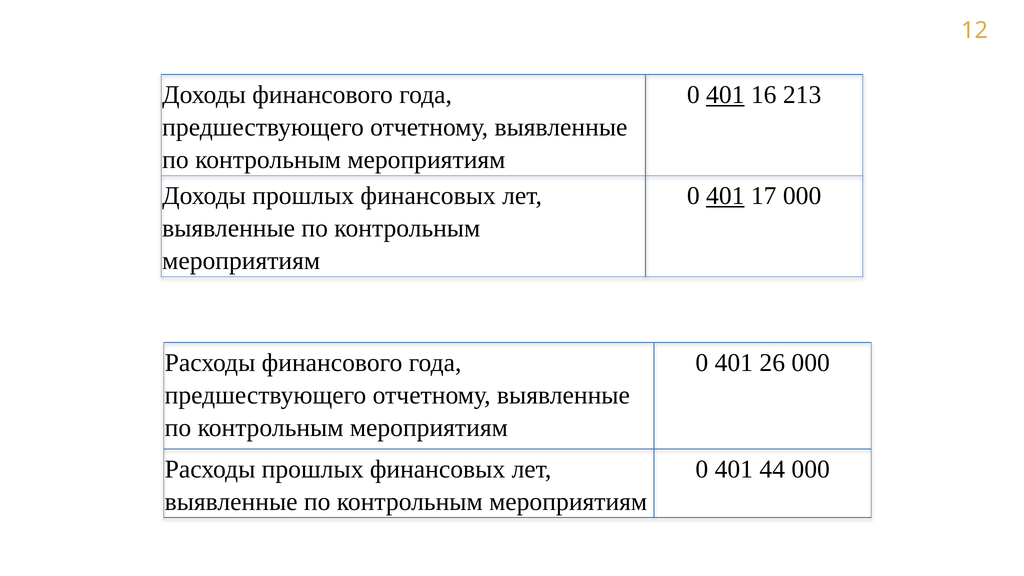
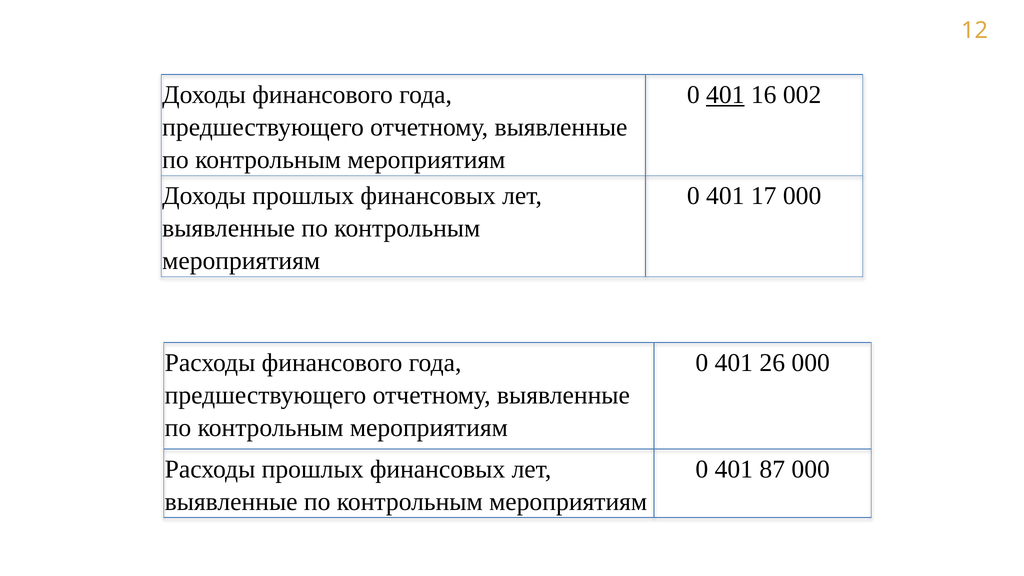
213: 213 -> 002 (802, 95)
401 underline: present -> none (725, 196)
44: 44 -> 87 (772, 469)
